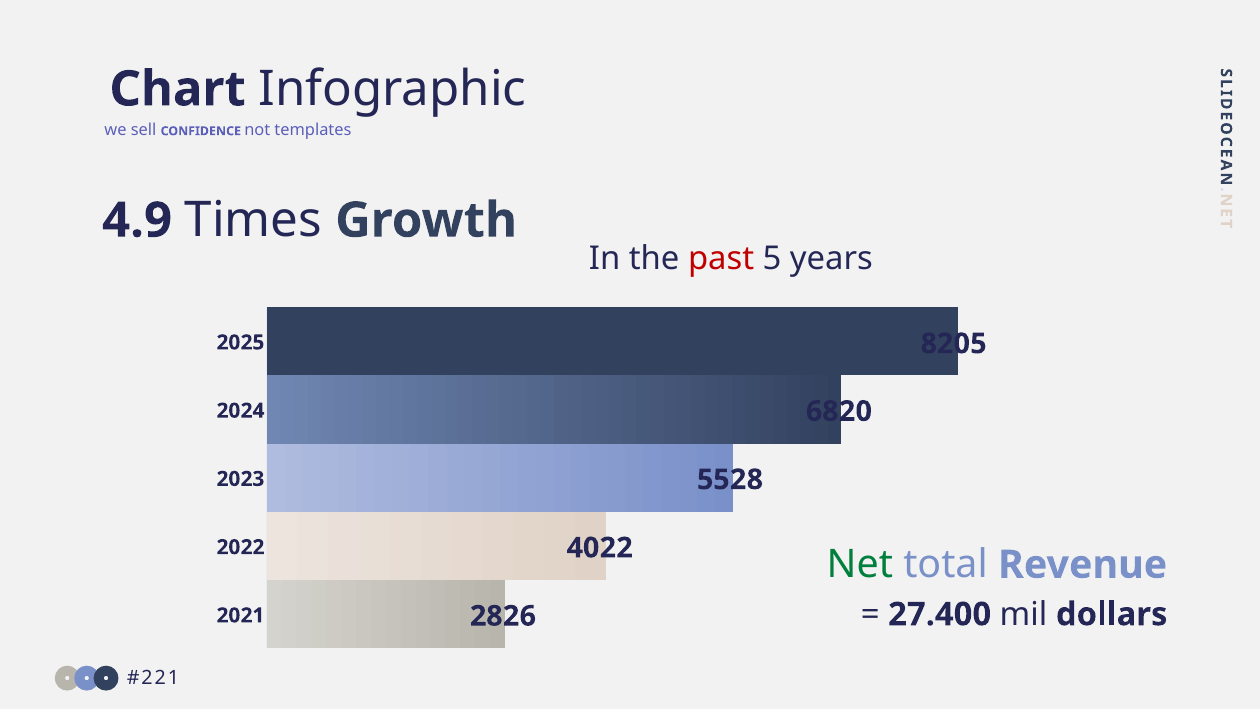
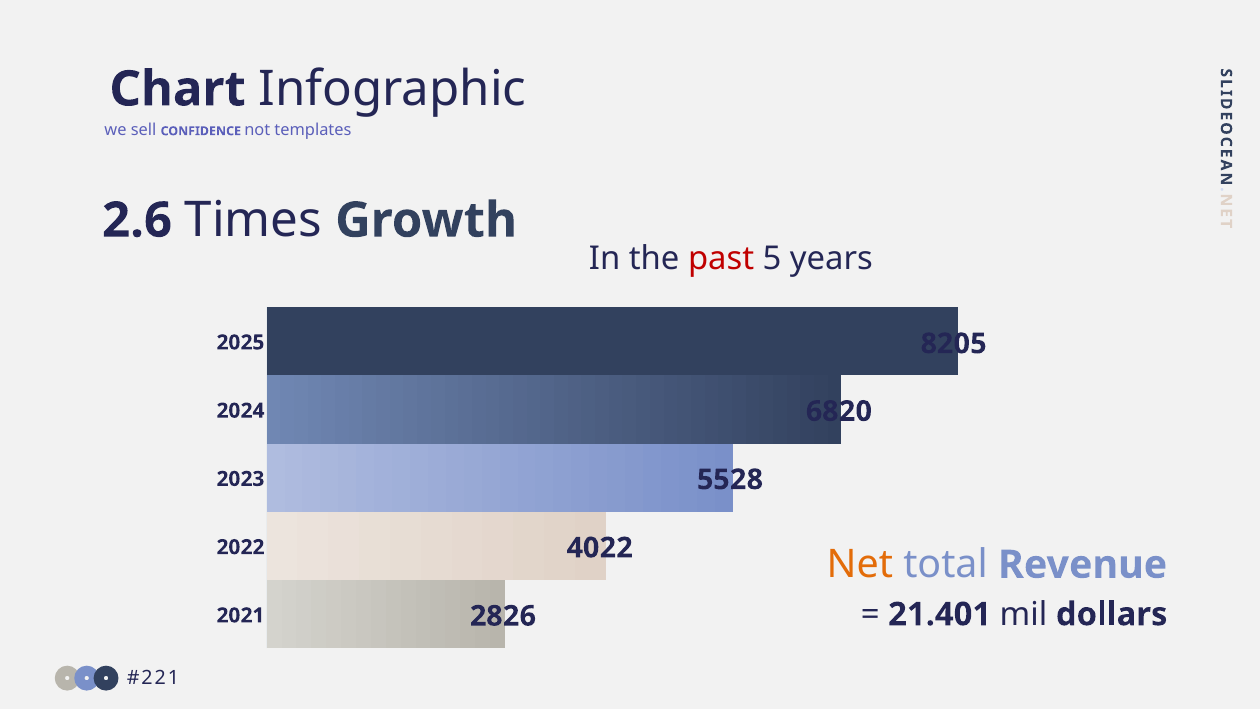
4.9: 4.9 -> 2.6 (137, 220)
Net colour: green -> orange (860, 565)
27.400: 27.400 -> 21.401 (940, 614)
